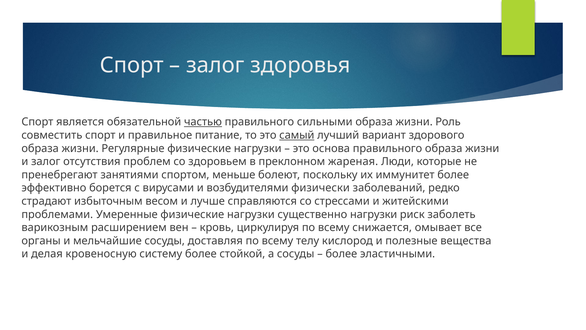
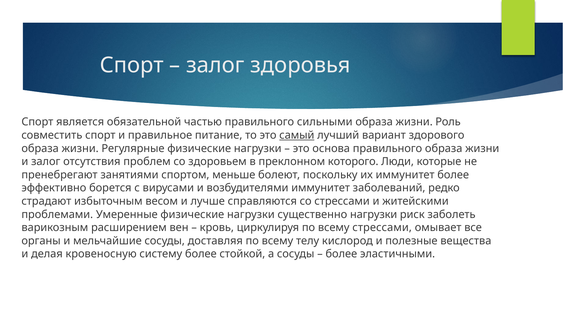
частью underline: present -> none (203, 122)
жареная: жареная -> которого (353, 161)
возбудителями физически: физически -> иммунитет (321, 188)
всему снижается: снижается -> стрессами (382, 227)
